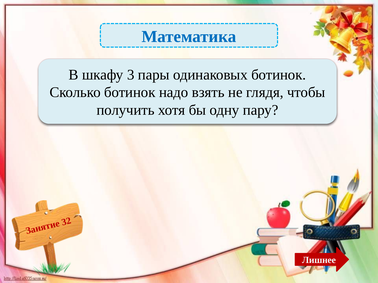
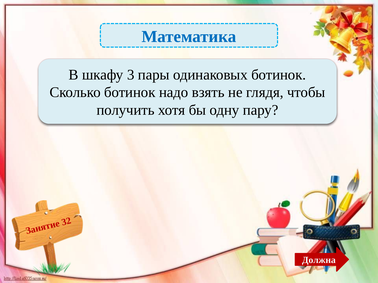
Лишнее: Лишнее -> Должна (319, 261)
